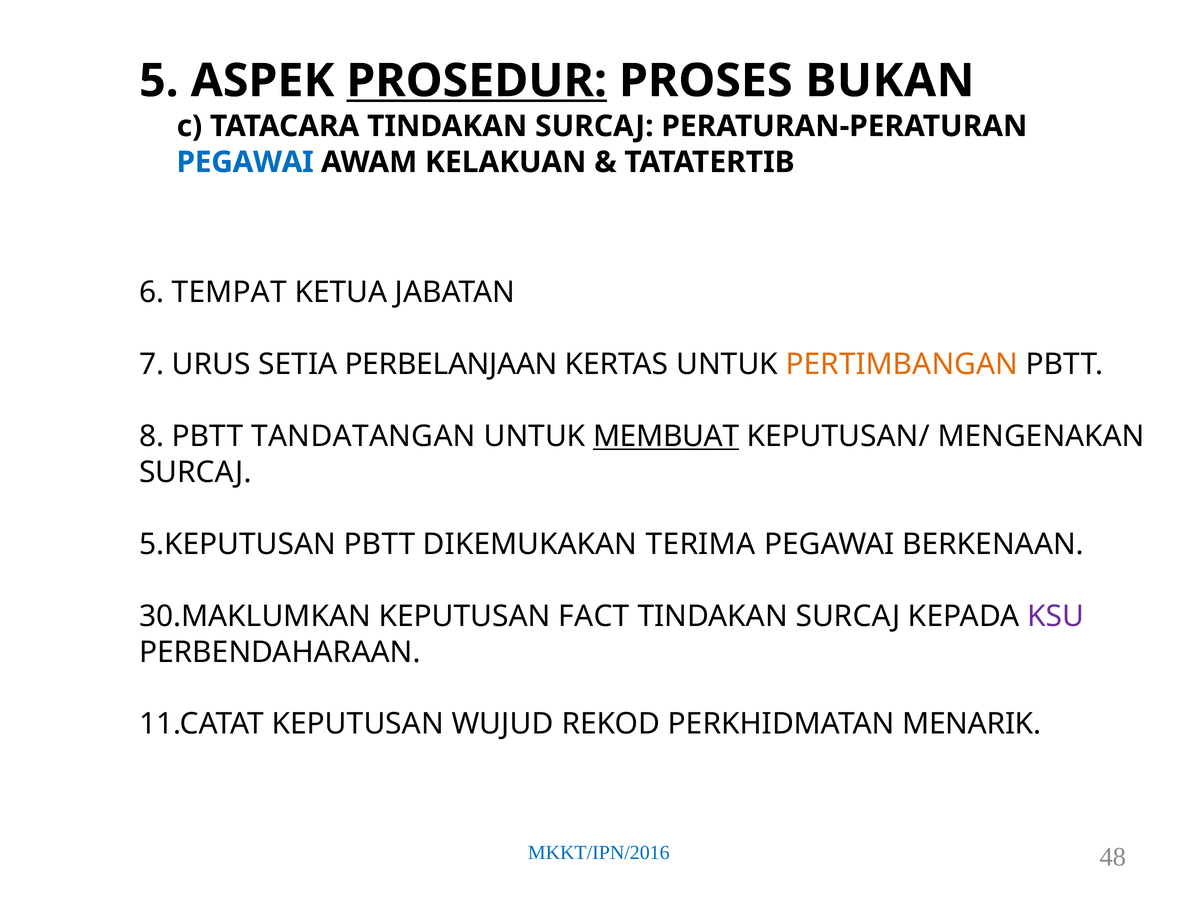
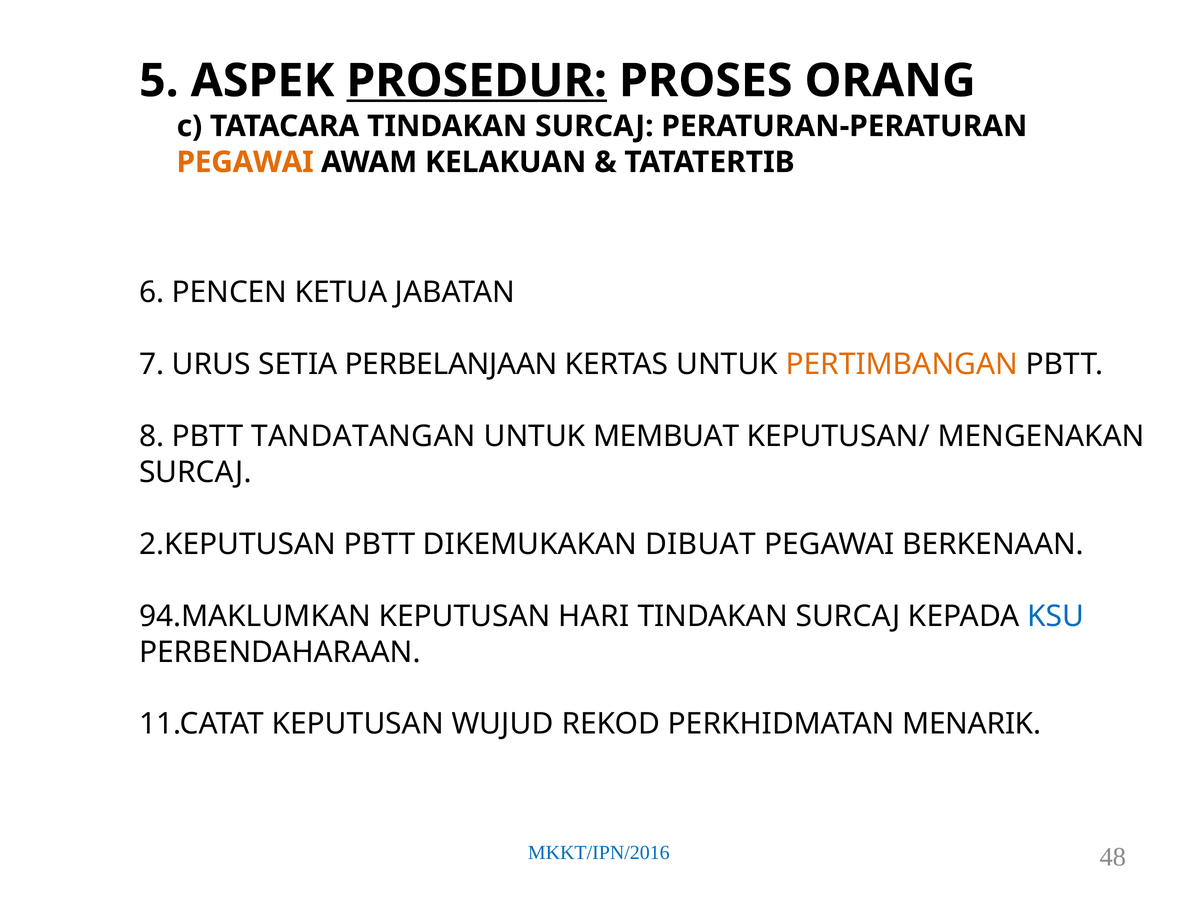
BUKAN: BUKAN -> ORANG (890, 81)
PEGAWAI colour: blue -> orange (245, 162)
TEMPAT: TEMPAT -> PENCEN (230, 292)
MEMBUAT underline: present -> none (666, 436)
5.KEPUTUSAN: 5.KEPUTUSAN -> 2.KEPUTUSAN (238, 544)
TERIMA: TERIMA -> DIBUAT (701, 544)
30.MAKLUMKAN: 30.MAKLUMKAN -> 94.MAKLUMKAN (255, 616)
FACT: FACT -> HARI (594, 616)
KSU colour: purple -> blue (1056, 616)
